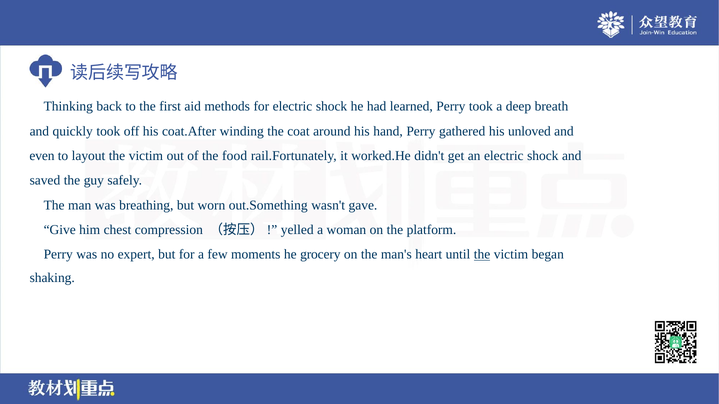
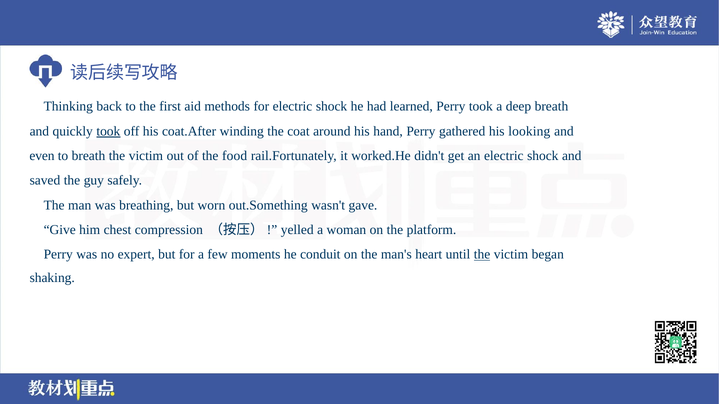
took underline: none -> present (108, 131)
unloved: unloved -> looking (529, 131)
to layout: layout -> breath (88, 156)
grocery: grocery -> conduit (320, 255)
